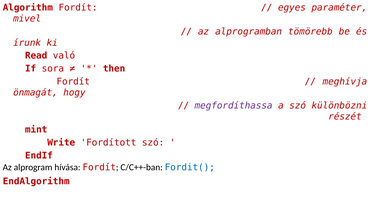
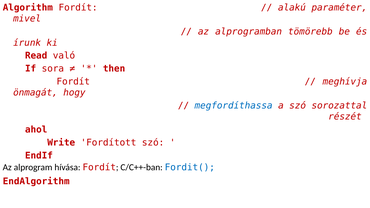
egyes: egyes -> alakú (292, 8)
megfordíthassa colour: purple -> blue (234, 106)
különbözni: különbözni -> sorozattal (339, 106)
mint: mint -> ahol (36, 130)
